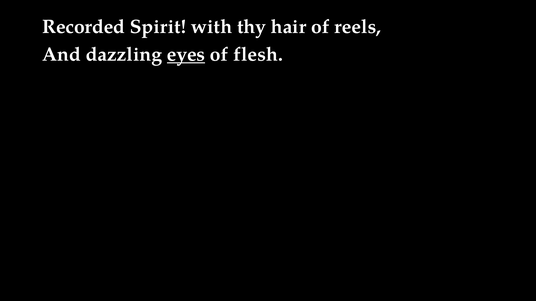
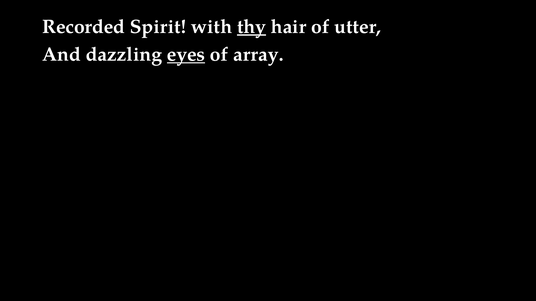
thy underline: none -> present (252, 27)
reels: reels -> utter (358, 27)
flesh: flesh -> array (258, 55)
